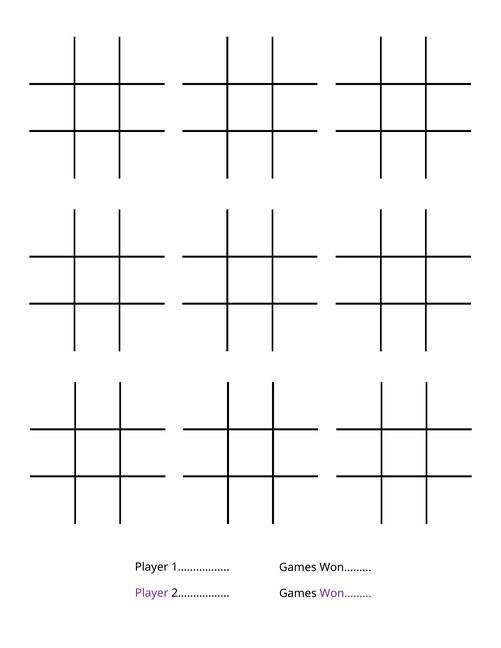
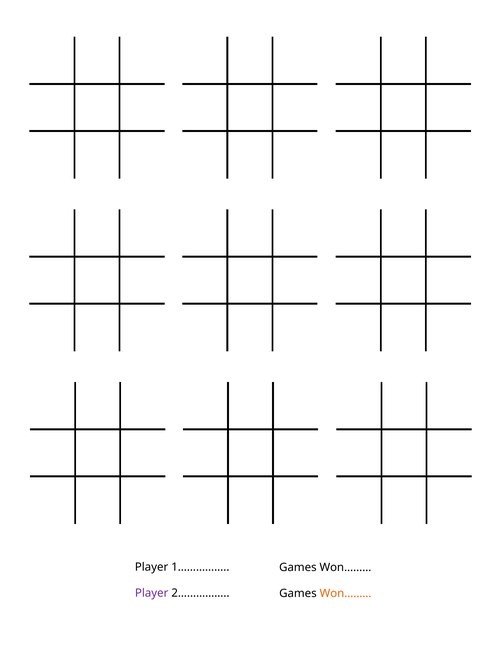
Won……… colour: purple -> orange (346, 594)
